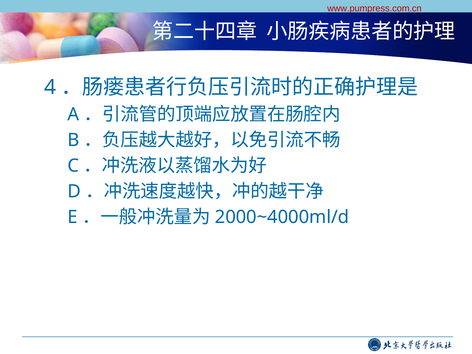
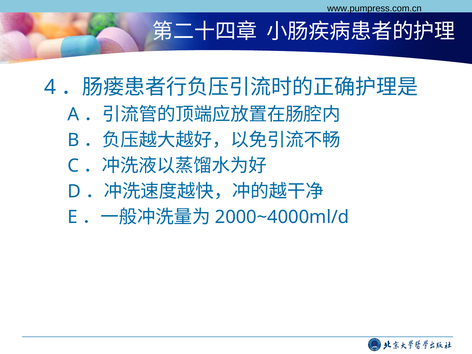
www.pumpress.com.cn colour: red -> black (374, 8)
